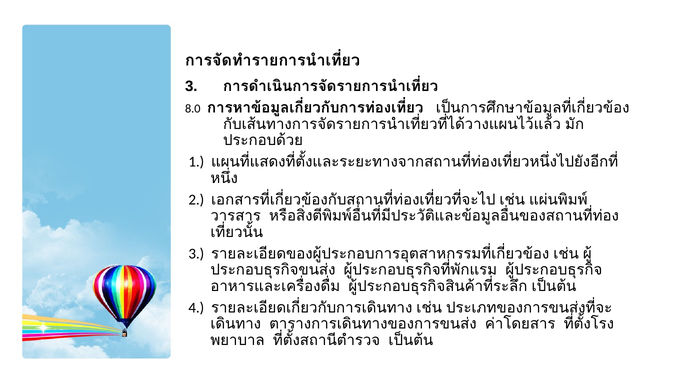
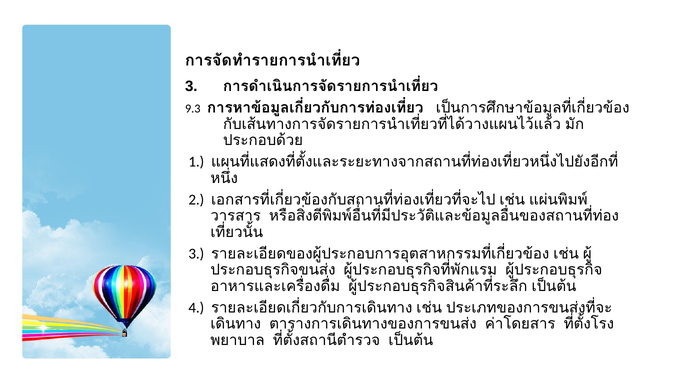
8.0: 8.0 -> 9.3 (193, 109)
